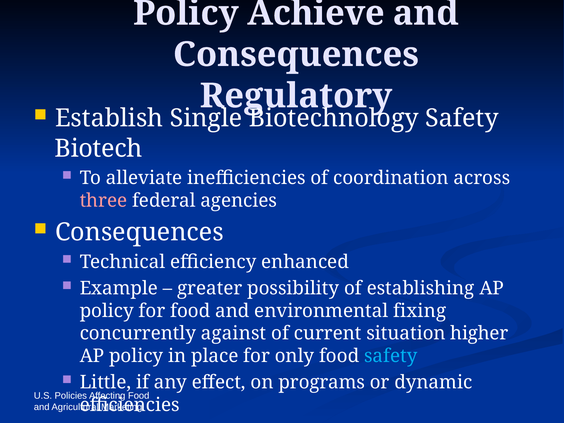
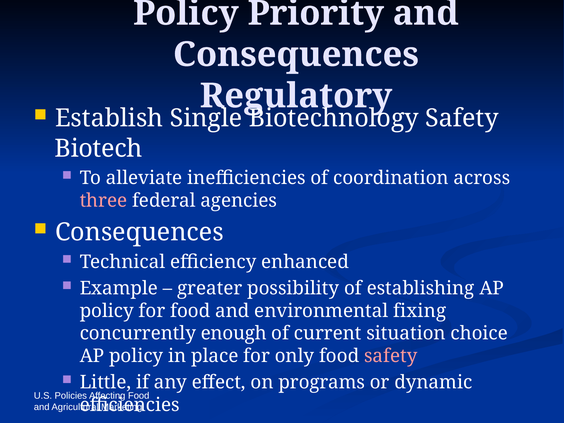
Achieve: Achieve -> Priority (316, 13)
against: against -> enough (234, 333)
higher: higher -> choice (479, 333)
safety colour: light blue -> pink (391, 356)
